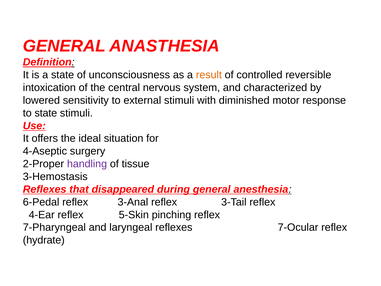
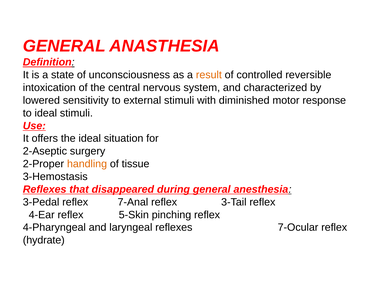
to state: state -> ideal (46, 113)
4-Aseptic: 4-Aseptic -> 2-Aseptic (45, 151)
handling colour: purple -> orange (87, 164)
6-Pedal: 6-Pedal -> 3-Pedal (41, 202)
3-Anal: 3-Anal -> 7-Anal (133, 202)
7-Pharyngeal: 7-Pharyngeal -> 4-Pharyngeal (54, 227)
